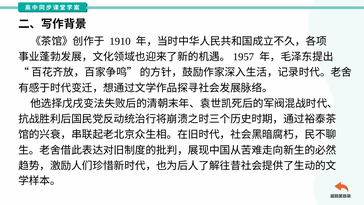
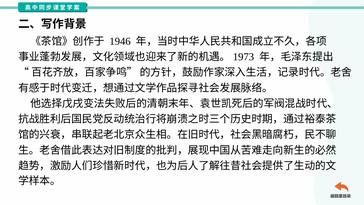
1910: 1910 -> 1946 (120, 41)
1957: 1957 -> 1973 (243, 57)
